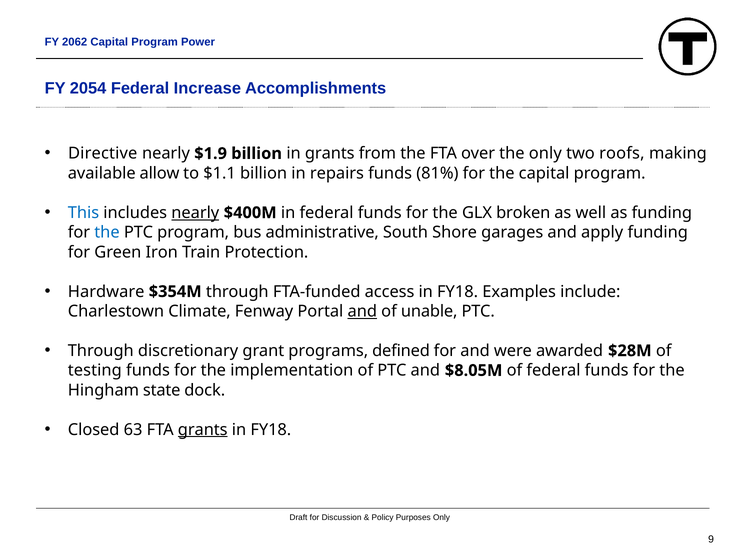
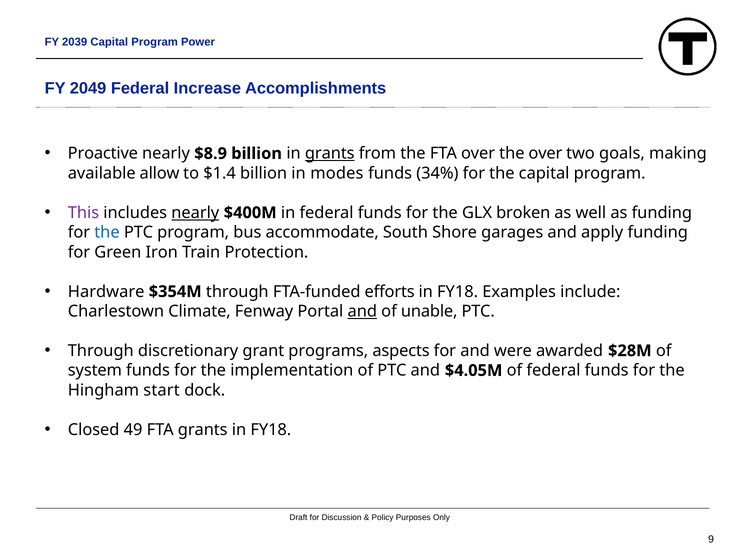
2062: 2062 -> 2039 (75, 42)
2054: 2054 -> 2049 (88, 88)
Directive: Directive -> Proactive (103, 154)
$1.9: $1.9 -> $8.9 (211, 154)
grants underline: none -> present (330, 154)
the only: only -> over (545, 154)
roofs: roofs -> goals (622, 154)
$1.1: $1.1 -> $1.4 (220, 173)
repairs: repairs -> modes (337, 173)
81%: 81% -> 34% (437, 173)
This colour: blue -> purple (83, 213)
administrative: administrative -> accommodate (322, 232)
access: access -> efforts (390, 292)
defined: defined -> aspects (401, 351)
testing: testing -> system (95, 370)
$8.05M: $8.05M -> $4.05M (474, 370)
state: state -> start (162, 390)
63: 63 -> 49 (133, 430)
grants underline: present -> none (203, 430)
